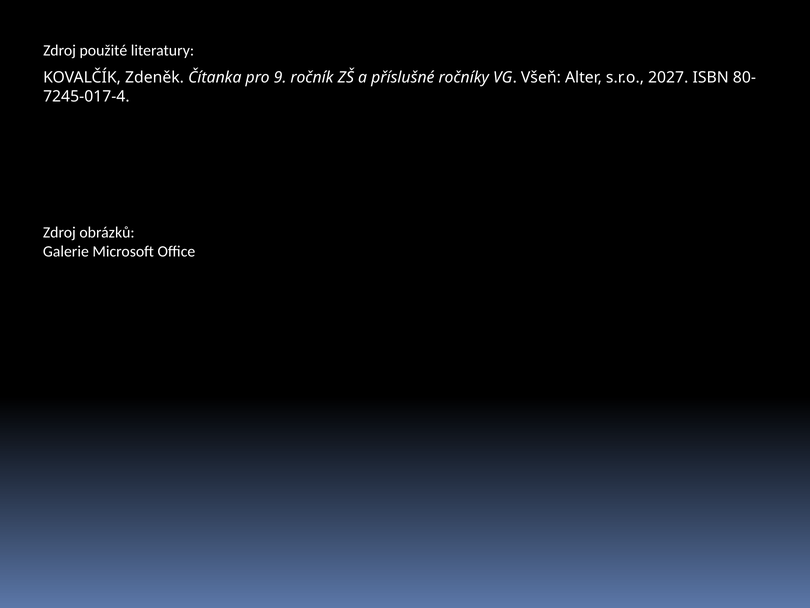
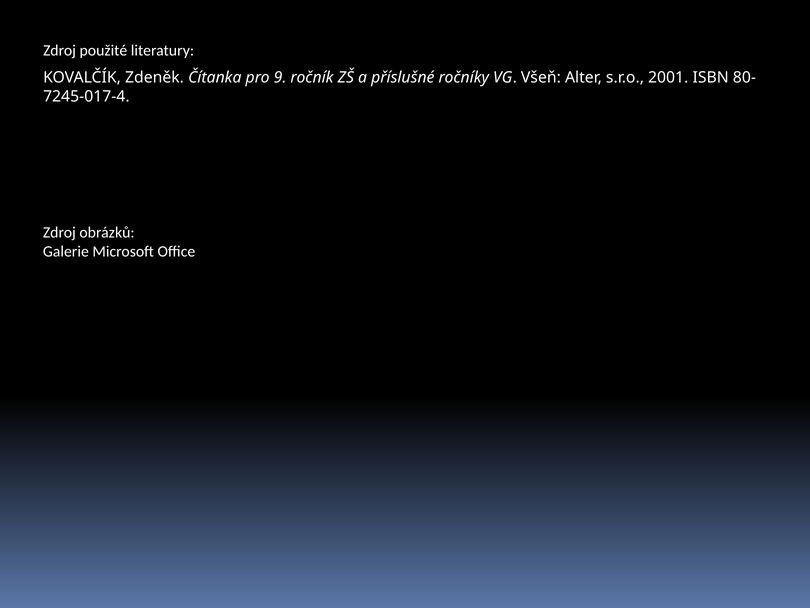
2027: 2027 -> 2001 (668, 77)
